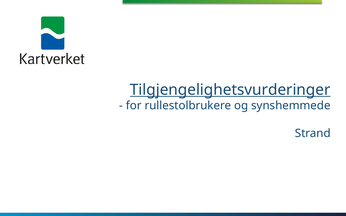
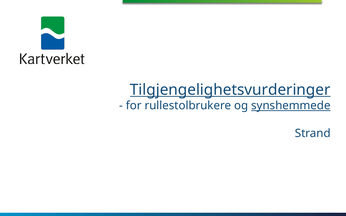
synshemmede underline: none -> present (291, 106)
